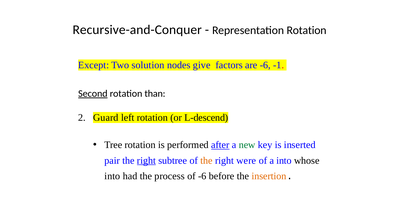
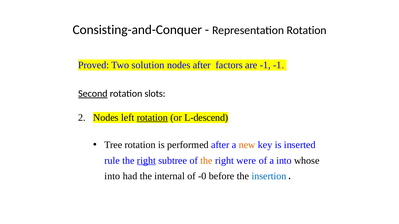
Recursive-and-Conquer: Recursive-and-Conquer -> Consisting-and-Conquer (137, 30)
Except: Except -> Proved (94, 65)
nodes give: give -> after (202, 65)
are -6: -6 -> -1 (265, 65)
than: than -> slots (155, 94)
2 Guard: Guard -> Nodes (106, 118)
rotation underline: none -> present (152, 118)
after underline: present -> none (220, 145)
new colour: green -> orange (247, 145)
pair: pair -> rule (112, 161)
process: process -> internal (170, 176)
of -6: -6 -> -0 (202, 176)
insertion colour: orange -> blue (269, 176)
